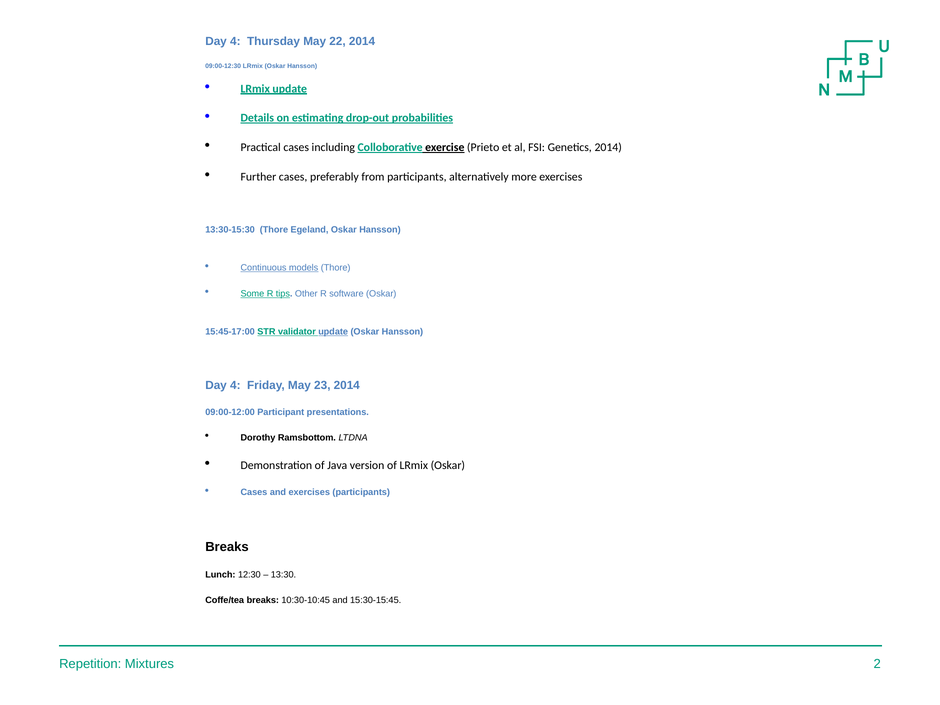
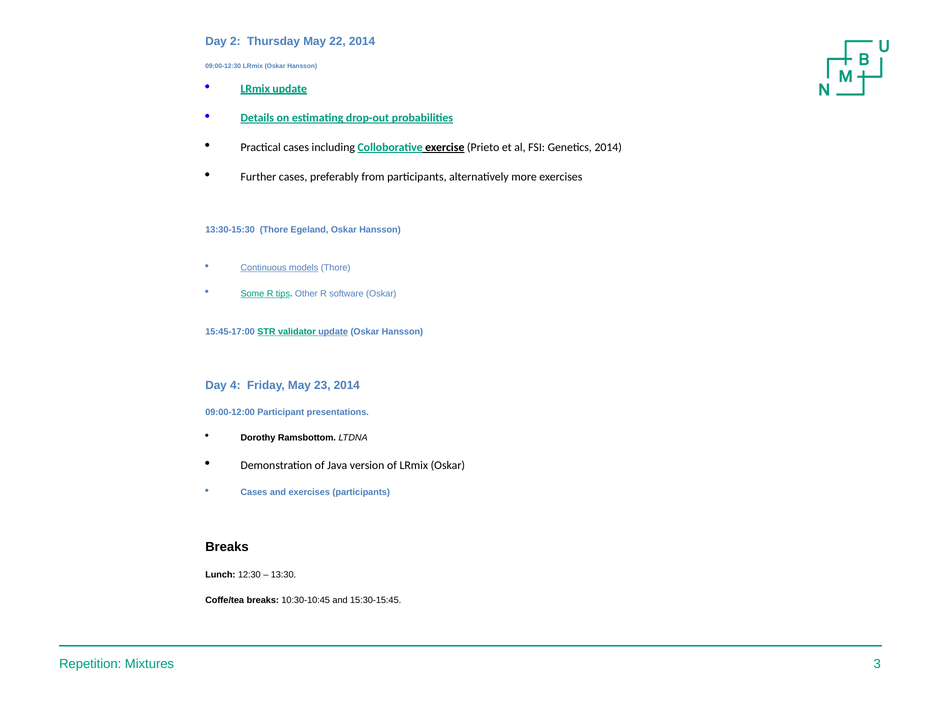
4: 4 -> 2 (235, 41)
2: 2 -> 3 (877, 664)
